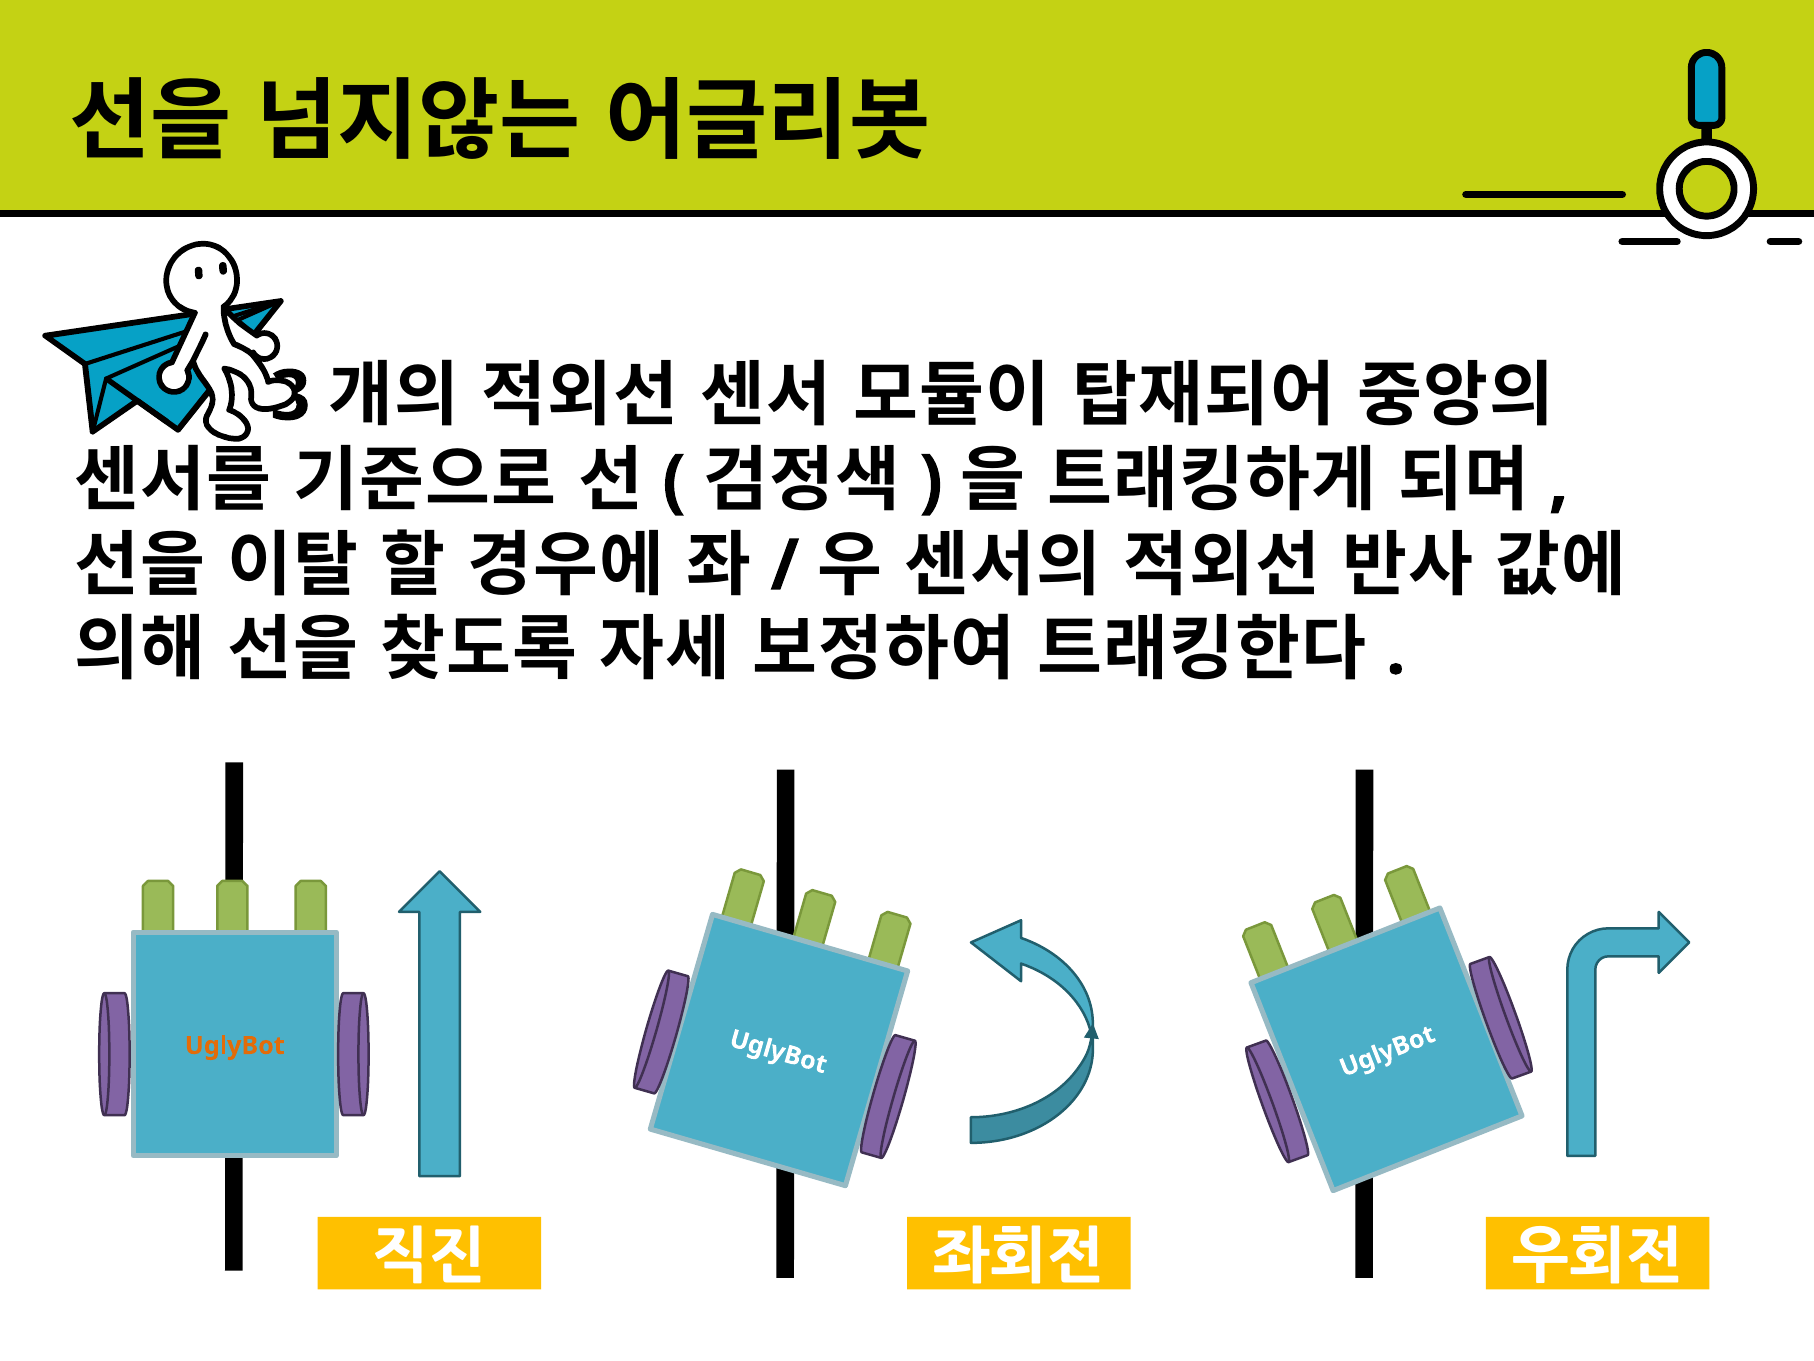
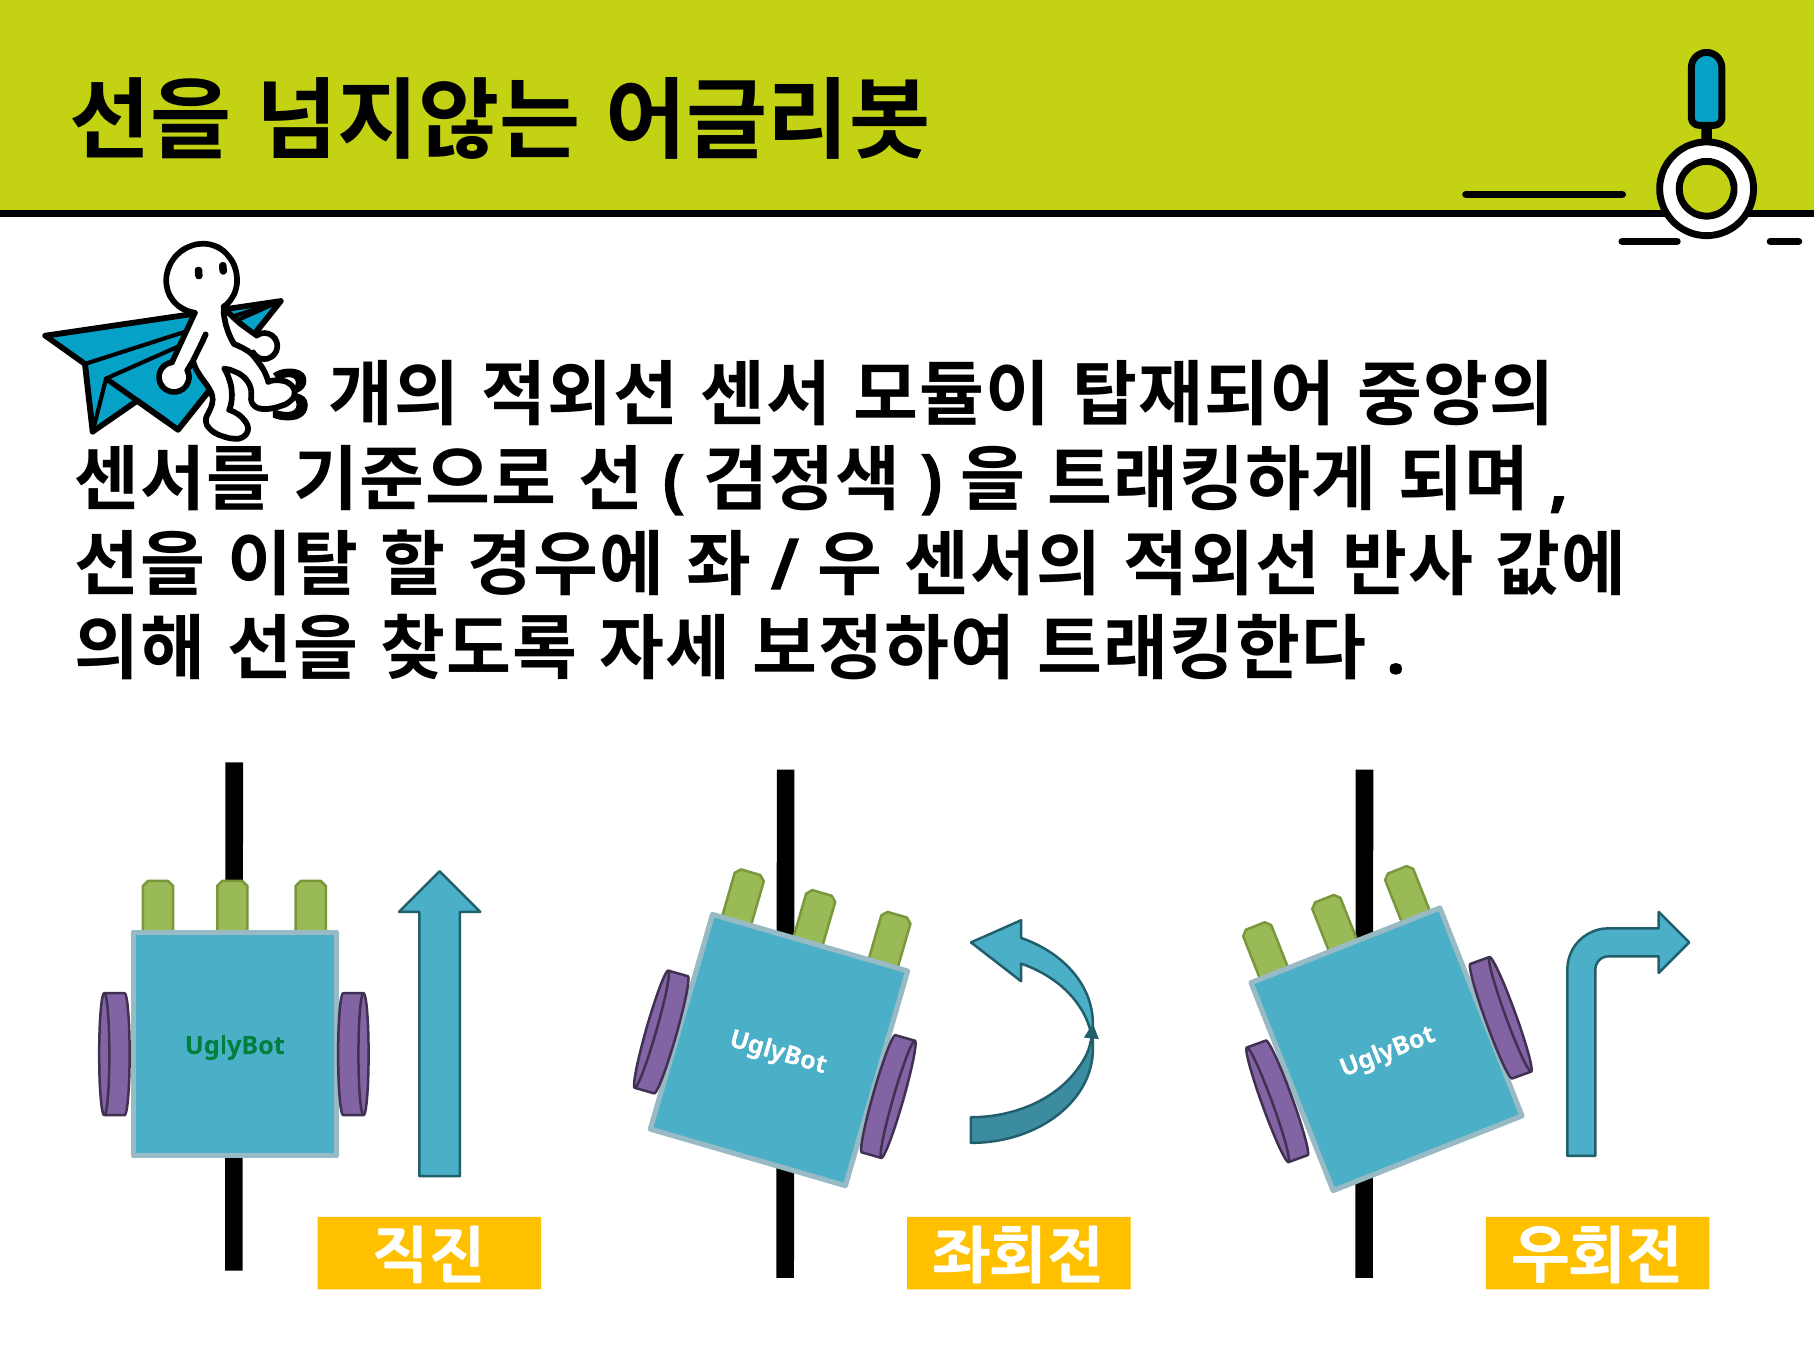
UglyBot colour: orange -> green (235, 1045)
